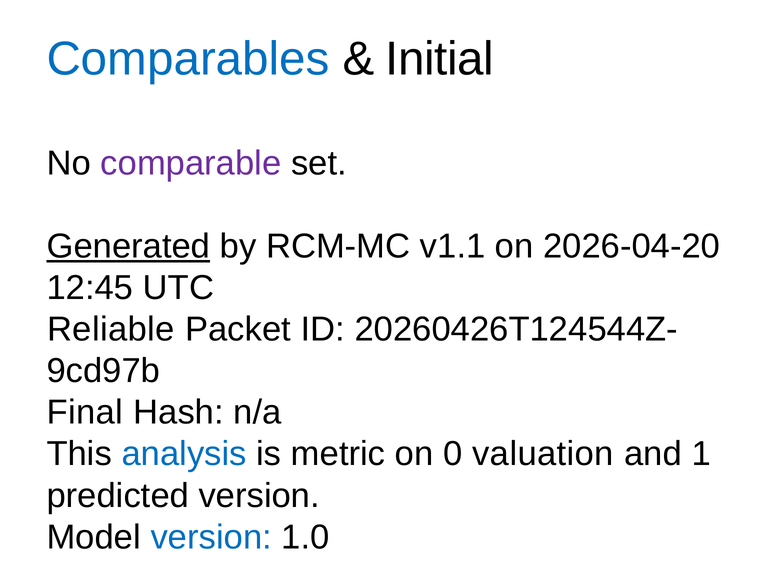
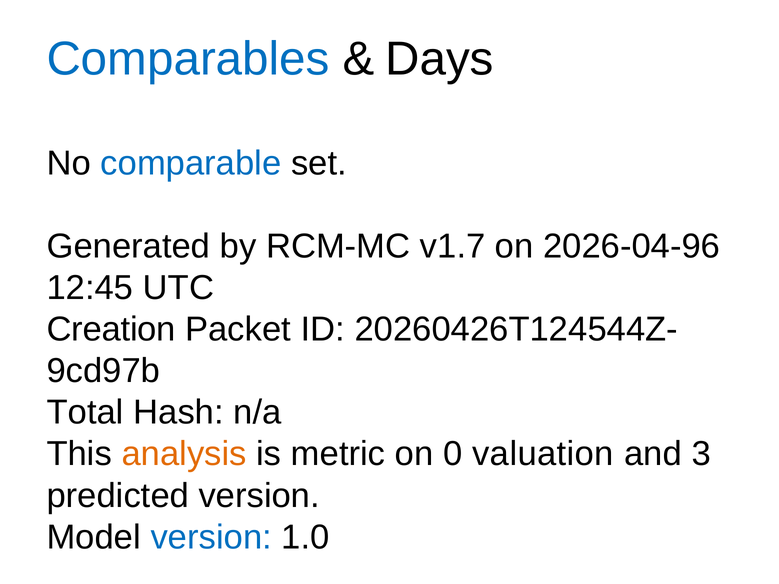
Initial: Initial -> Days (439, 59)
comparable colour: purple -> blue (191, 163)
Generated underline: present -> none (128, 246)
v1.1: v1.1 -> v1.7 (453, 246)
2026-04-20: 2026-04-20 -> 2026-04-96 (632, 246)
Reliable: Reliable -> Creation (111, 330)
Final: Final -> Total (85, 413)
analysis colour: blue -> orange (184, 454)
1: 1 -> 3 (701, 454)
